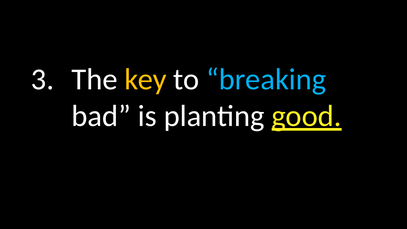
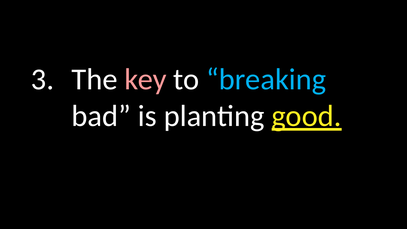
key colour: yellow -> pink (146, 80)
